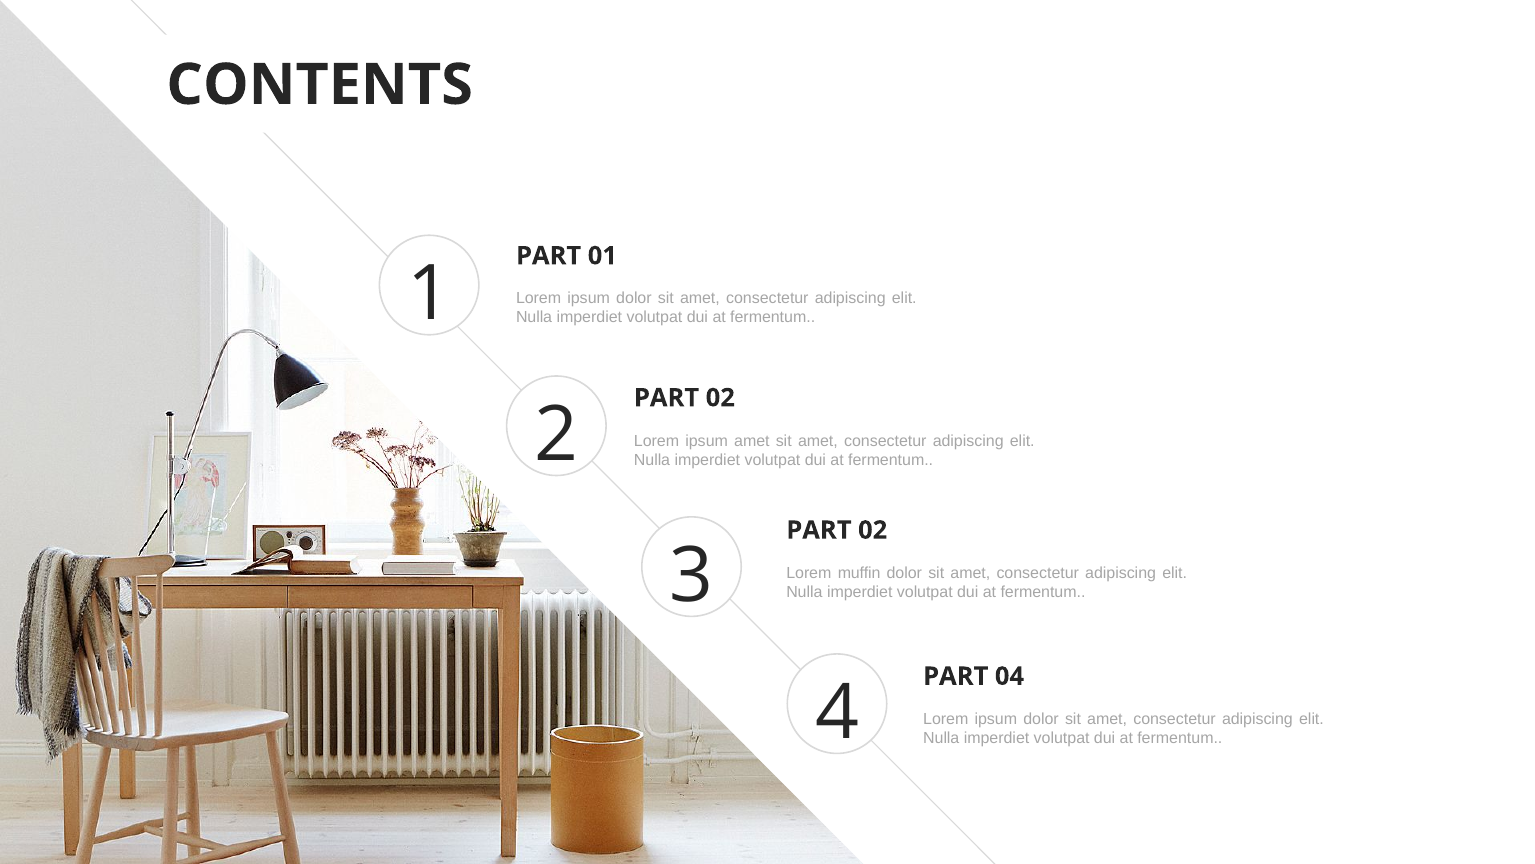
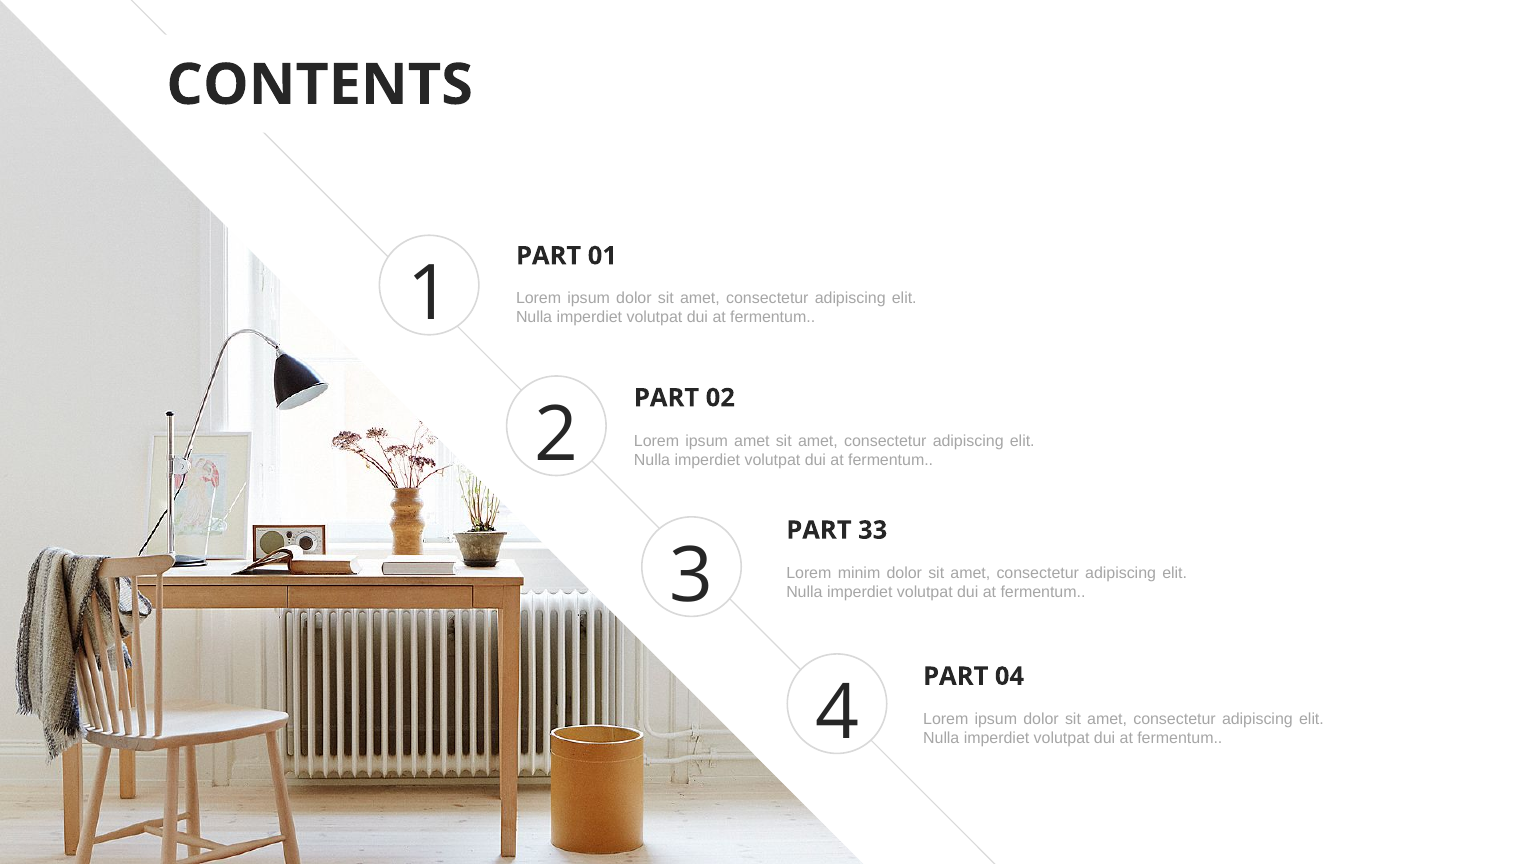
02: 02 -> 33 (873, 530)
muffin: muffin -> minim (859, 573)
